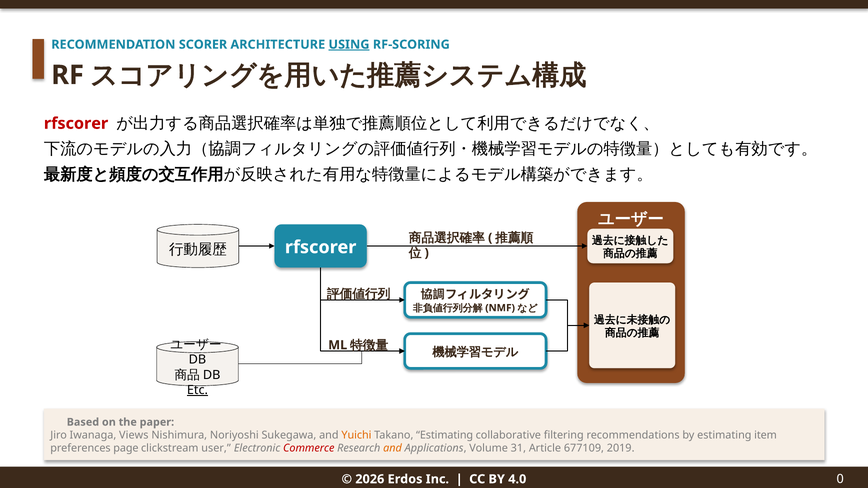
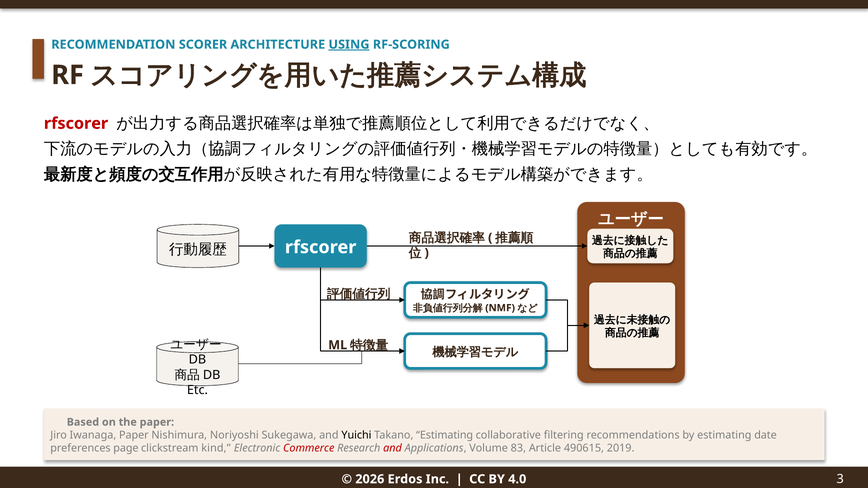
Etc underline: present -> none (197, 390)
Iwanaga Views: Views -> Paper (134, 435)
Yuichi colour: orange -> black (356, 435)
item: item -> date (766, 435)
user: user -> kind (216, 448)
and colour: orange -> red (393, 448)
31: 31 -> 83 (518, 448)
677109: 677109 -> 490615 (584, 448)
0: 0 -> 3 (840, 479)
